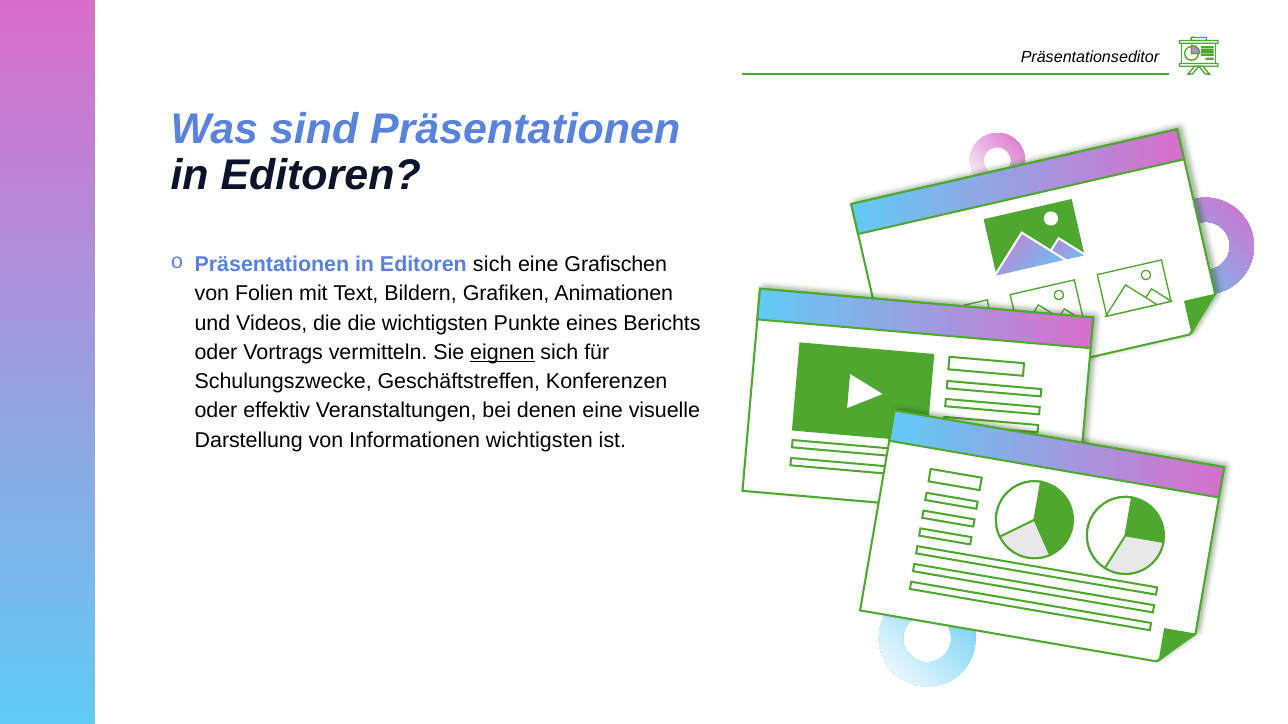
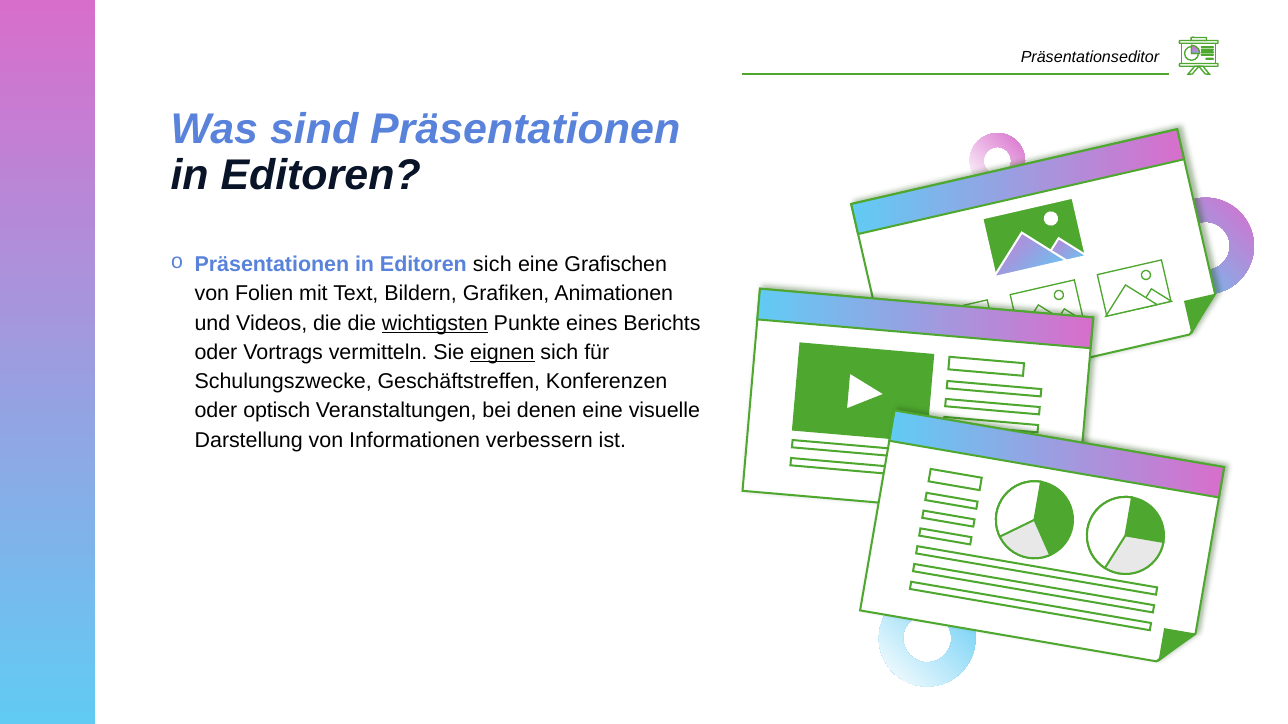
wichtigsten underline: none -> present (435, 323)
effektiv: effektiv -> optisch (277, 411)
Informationen wichtigsten: wichtigsten -> verbessern (539, 440)
